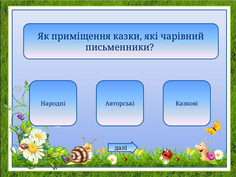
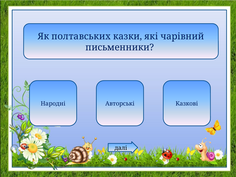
приміщення: приміщення -> полтавських (81, 36)
